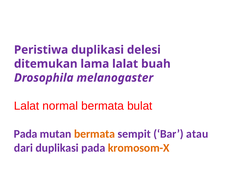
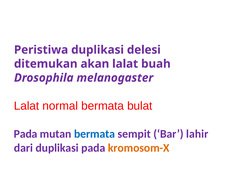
lama: lama -> akan (95, 64)
bermata colour: orange -> blue (95, 134)
atau: atau -> lahir (197, 134)
